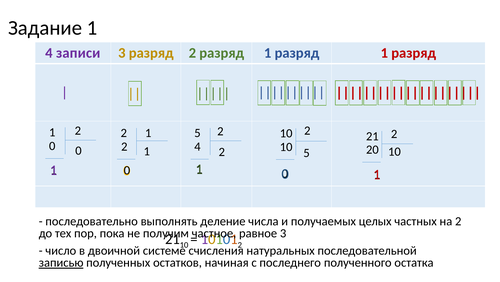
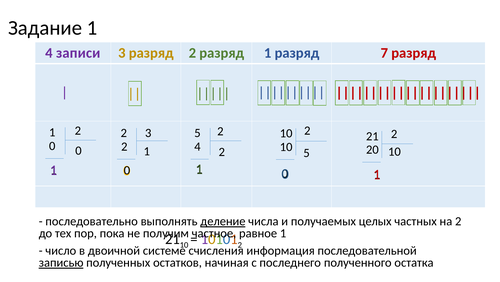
1 разряд 1: 1 -> 7 (384, 53)
2 1: 1 -> 3 (148, 133)
деление underline: none -> present (223, 221)
равное 3: 3 -> 1 (283, 233)
натуральных: натуральных -> информация (281, 250)
